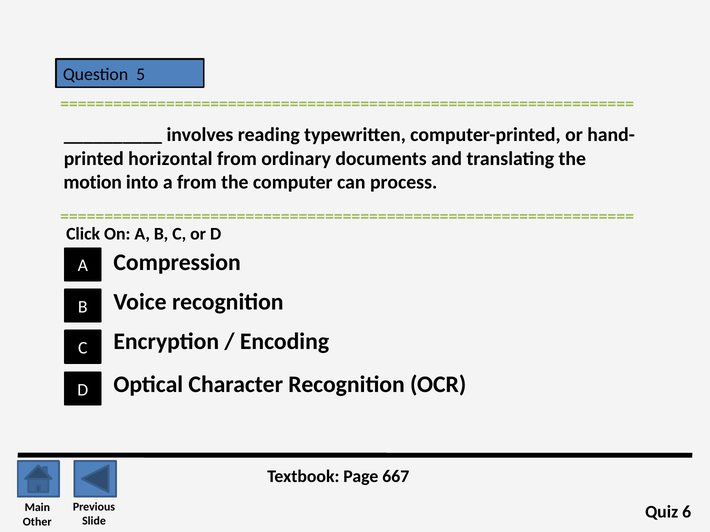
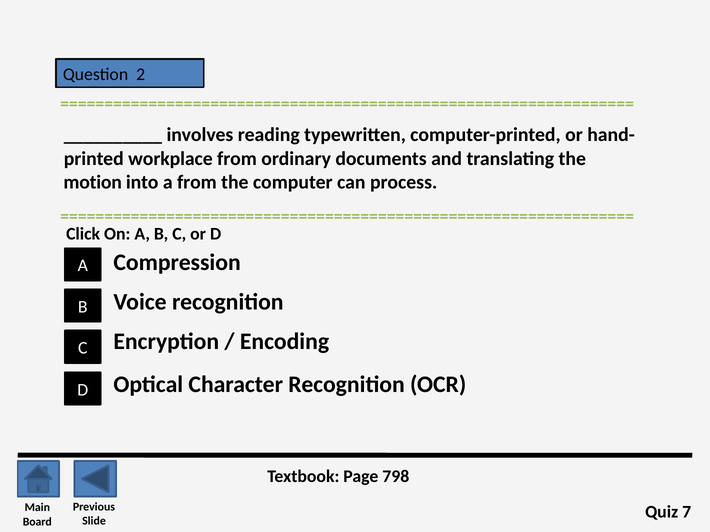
5: 5 -> 2 (141, 75)
horizontal: horizontal -> workplace (170, 159)
667: 667 -> 798 (396, 477)
6: 6 -> 7 (687, 512)
Other: Other -> Board (37, 522)
